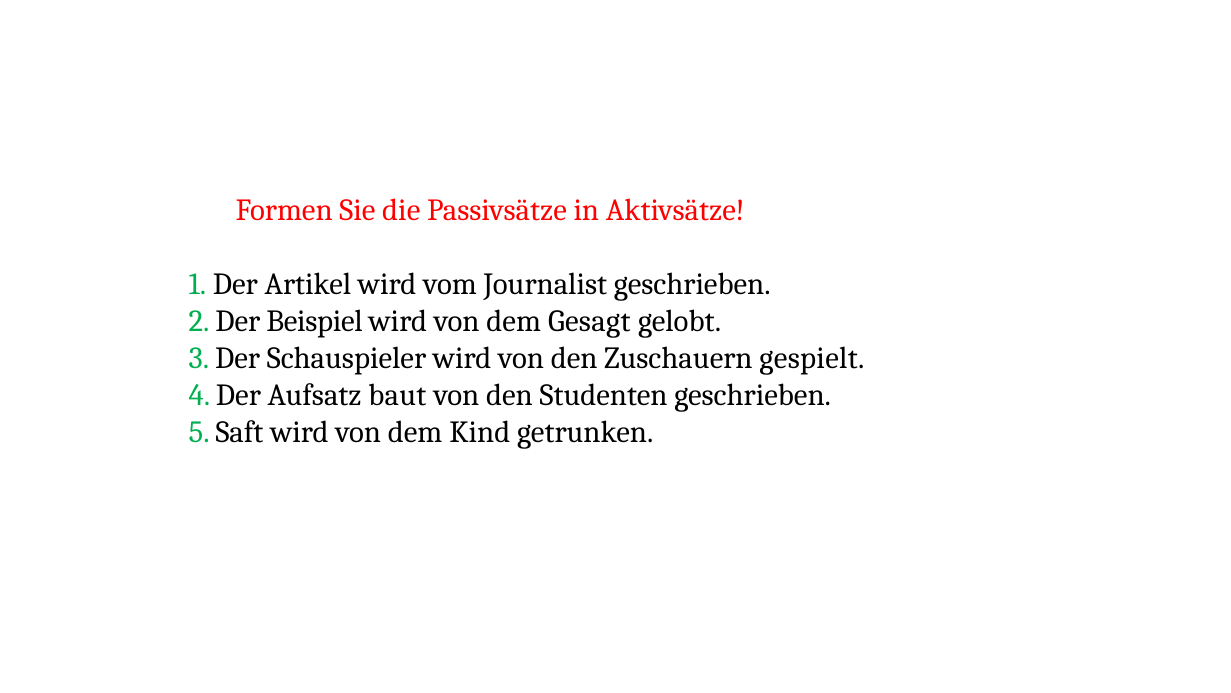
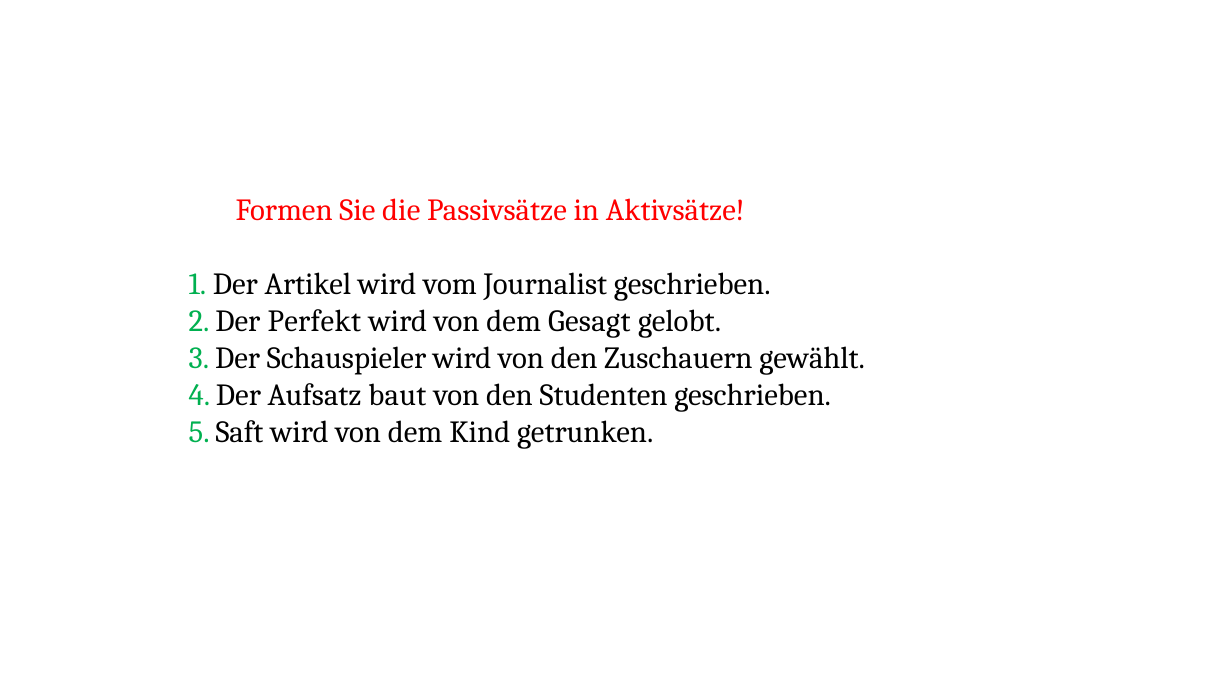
Beispiel: Beispiel -> Perfekt (314, 321)
gespielt: gespielt -> gewählt (812, 358)
